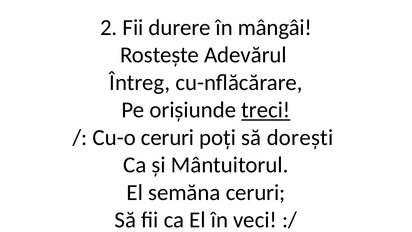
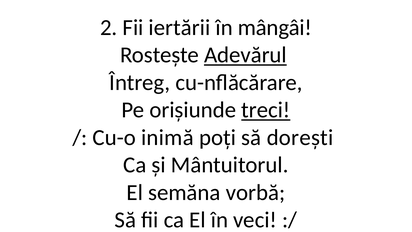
durere: durere -> iertării (179, 28)
Adevărul underline: none -> present (245, 55)
Cu-o ceruri: ceruri -> inimă (167, 137)
semăna ceruri: ceruri -> vorbă (255, 192)
